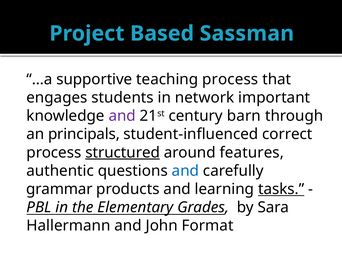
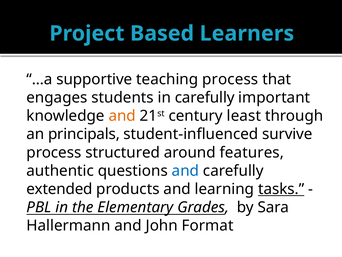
Sassman: Sassman -> Learners (247, 33)
in network: network -> carefully (205, 97)
and colour: purple -> orange (122, 116)
barn: barn -> least (244, 116)
correct: correct -> survive (287, 134)
structured underline: present -> none (123, 152)
grammar: grammar -> extended (59, 189)
